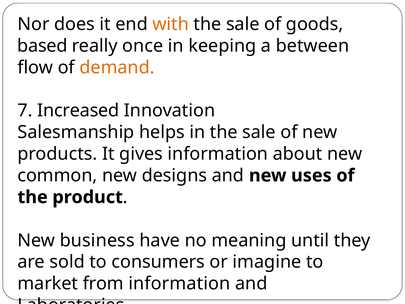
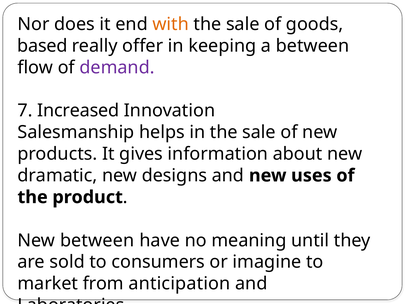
once: once -> offer (143, 46)
demand colour: orange -> purple (117, 67)
common: common -> dramatic (57, 175)
New business: business -> between (97, 240)
from information: information -> anticipation (179, 283)
